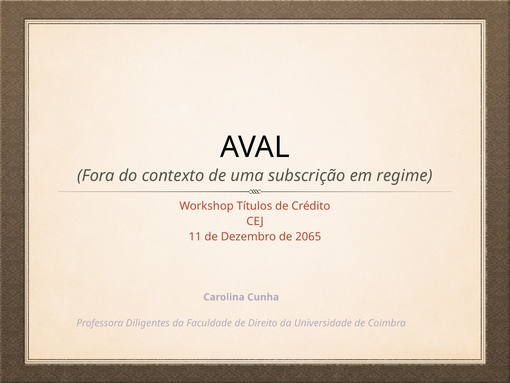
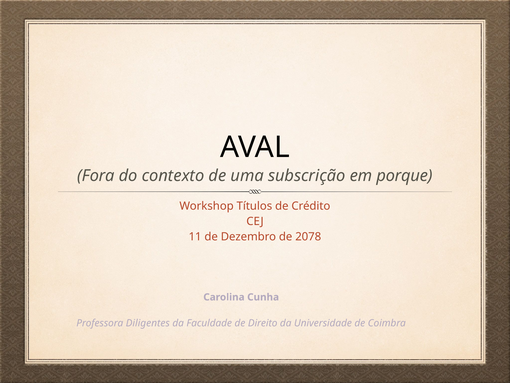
regime: regime -> porque (405, 176)
2065: 2065 -> 2078 (308, 236)
